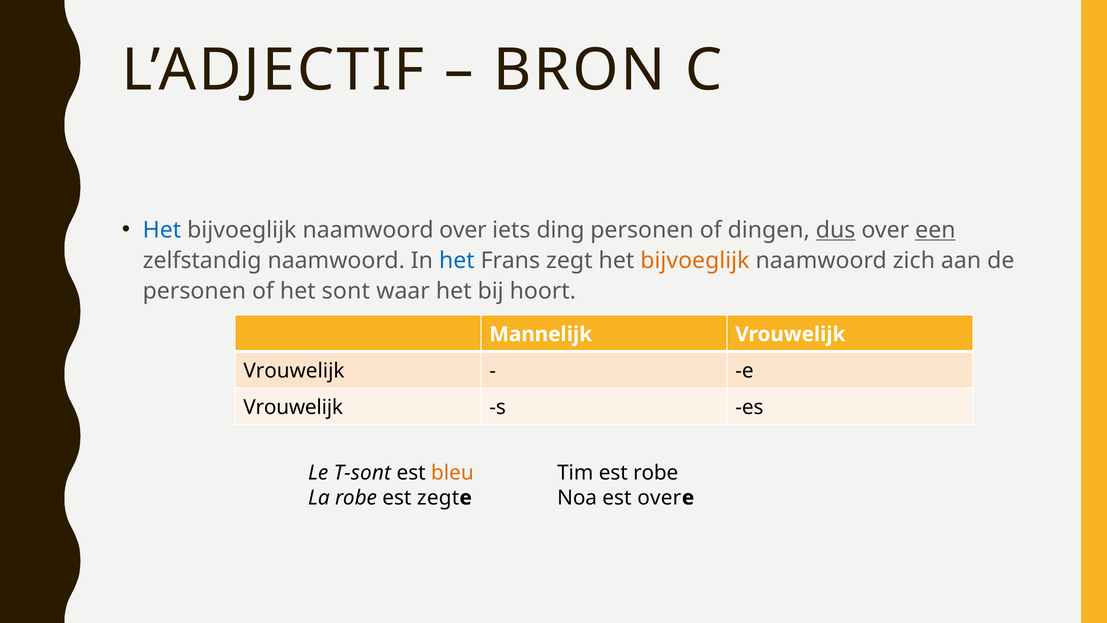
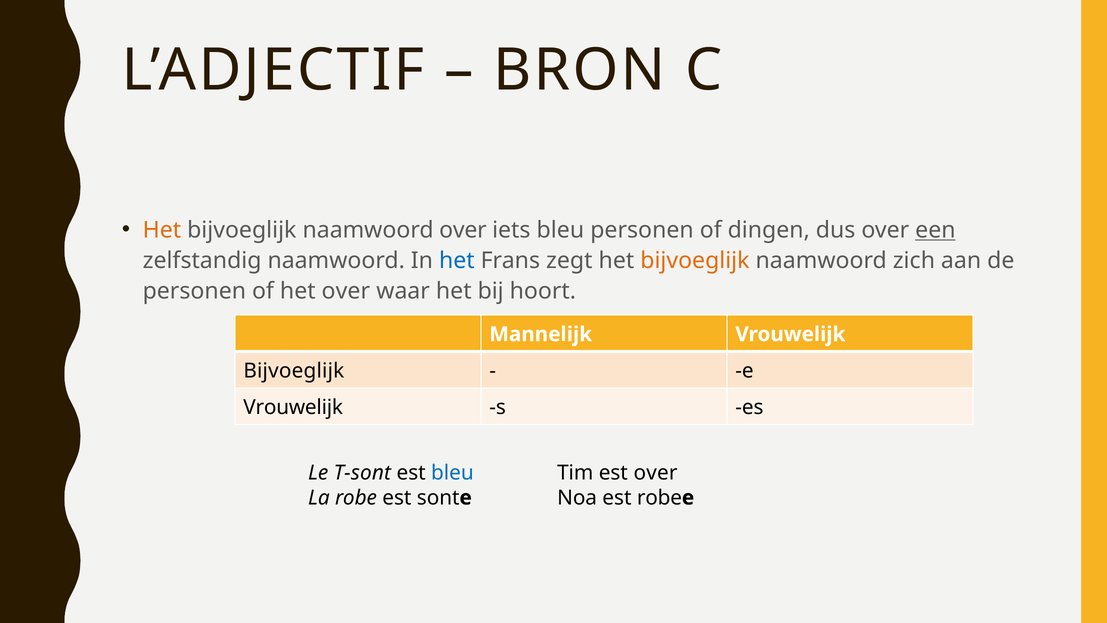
Het colour: blue -> orange (162, 230)
iets ding: ding -> bleu (560, 230)
dus underline: present -> none (836, 230)
het sont: sont -> over (346, 291)
Vrouwelijk: Vrouwelijk -> Bijvoeglijk (294, 371)
bleu colour: orange -> blue (452, 473)
est robe: robe -> over (656, 473)
est zegt: zegt -> sont (438, 497)
est over: over -> robe (659, 497)
